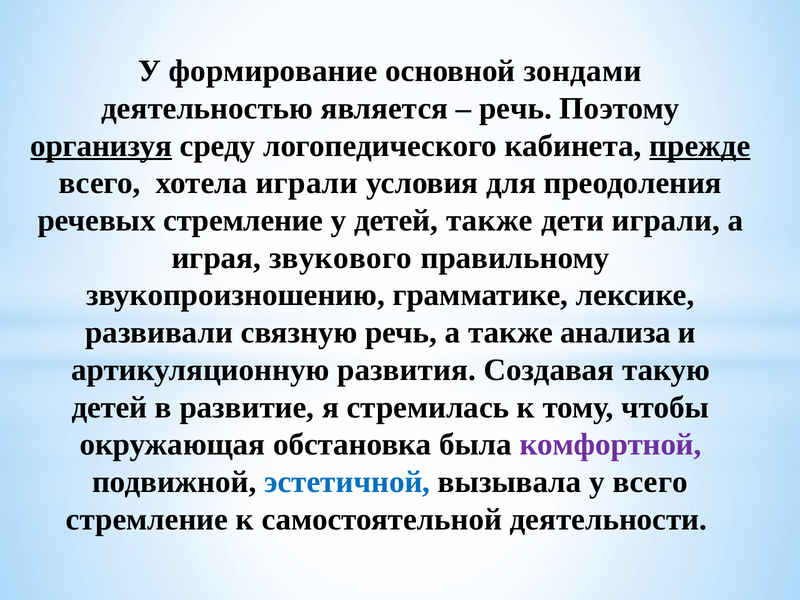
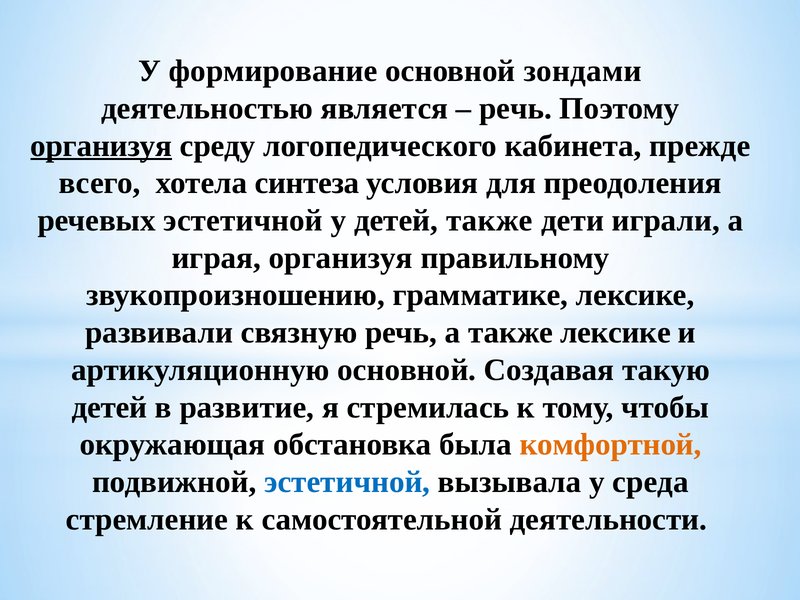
прежде underline: present -> none (700, 146)
хотела играли: играли -> синтеза (307, 183)
речевых стремление: стремление -> эстетичной (243, 220)
играя звукового: звукового -> организуя (341, 258)
также анализа: анализа -> лексике (616, 333)
артикуляционную развития: развития -> основной (407, 370)
комфортной colour: purple -> orange (611, 445)
у всего: всего -> среда (650, 482)
